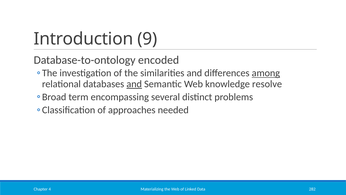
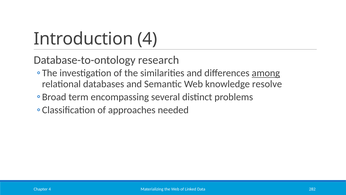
Introduction 9: 9 -> 4 (147, 39)
encoded: encoded -> research (159, 60)
and underline: present -> none (134, 84)
